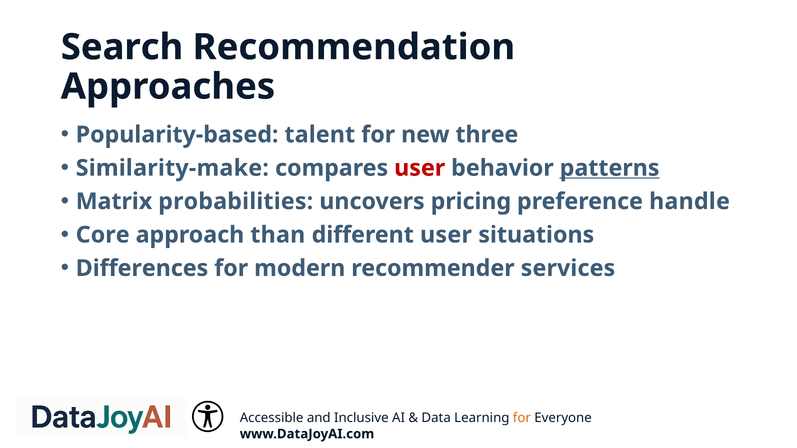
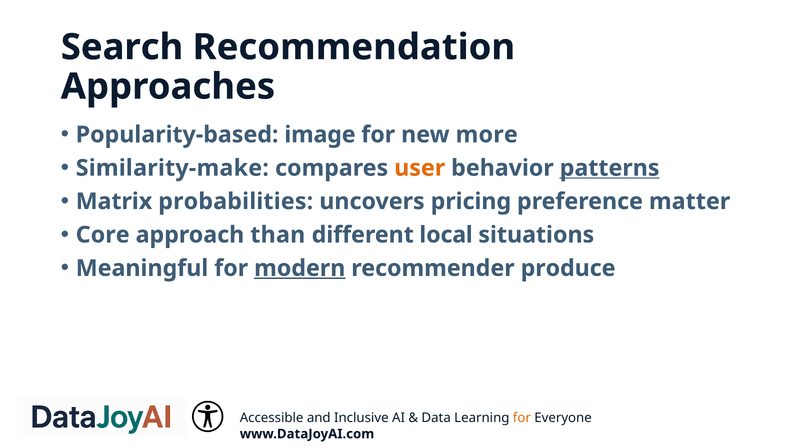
talent: talent -> image (320, 135)
three: three -> more (487, 135)
user colour: red -> orange (420, 168)
handle: handle -> matter (690, 202)
different user: user -> local (446, 235)
Differences: Differences -> Meaningful (142, 268)
modern underline: none -> present (300, 268)
services: services -> produce (568, 268)
